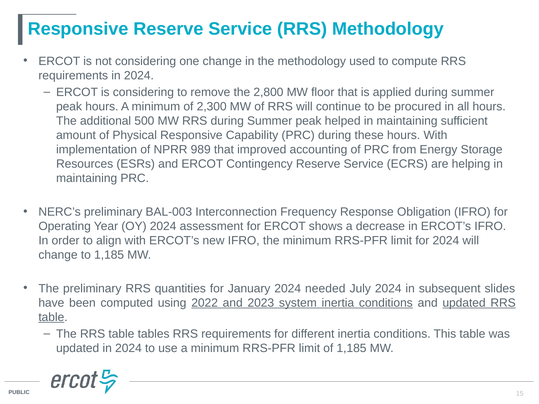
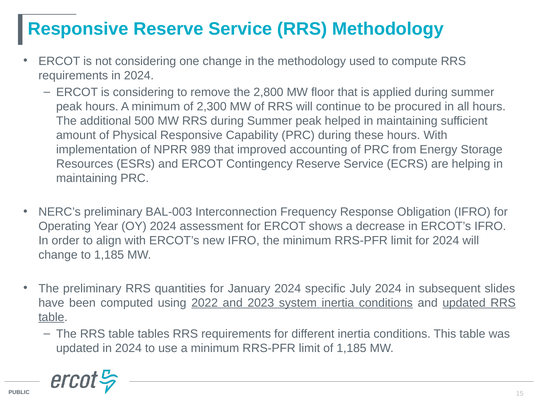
needed: needed -> specific (325, 289)
